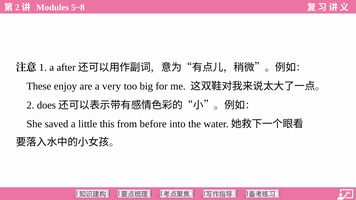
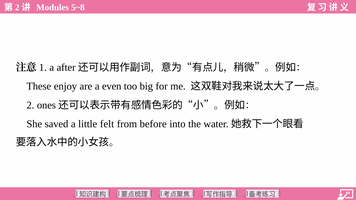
very: very -> even (112, 86)
does: does -> ones (46, 105)
this: this -> felt (107, 124)
